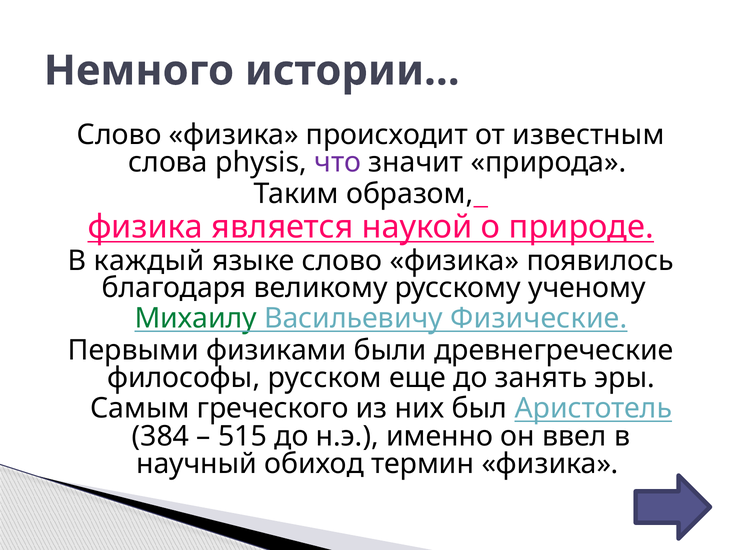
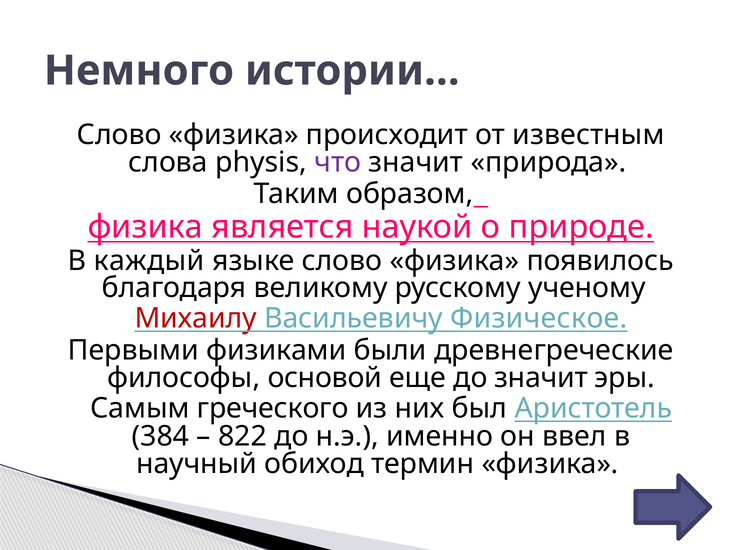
Михаилу colour: green -> red (196, 318)
Физические: Физические -> Физическое (539, 318)
русском: русском -> основой (325, 378)
до занять: занять -> значит (541, 378)
515: 515 -> 822 (242, 436)
